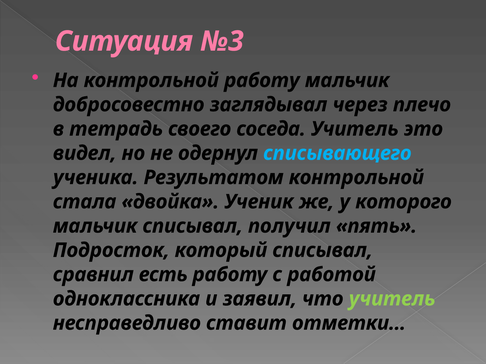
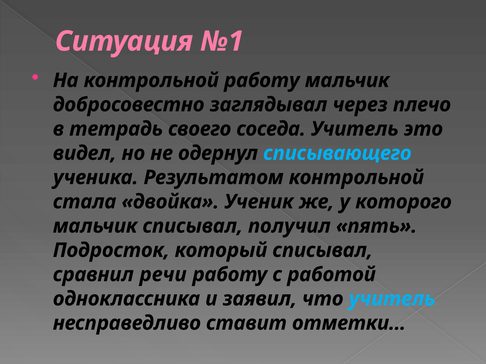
№3: №3 -> №1 (222, 41)
есть: есть -> речи (163, 275)
учитель colour: light green -> light blue (392, 299)
